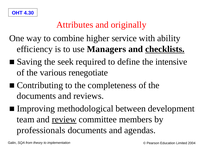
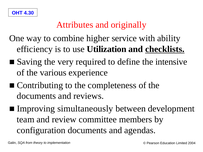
Managers: Managers -> Utilization (107, 49)
seek: seek -> very (66, 62)
renegotiate: renegotiate -> experience (88, 73)
methodological: methodological -> simultaneously (85, 109)
review underline: present -> none (64, 120)
professionals: professionals -> configuration (41, 130)
